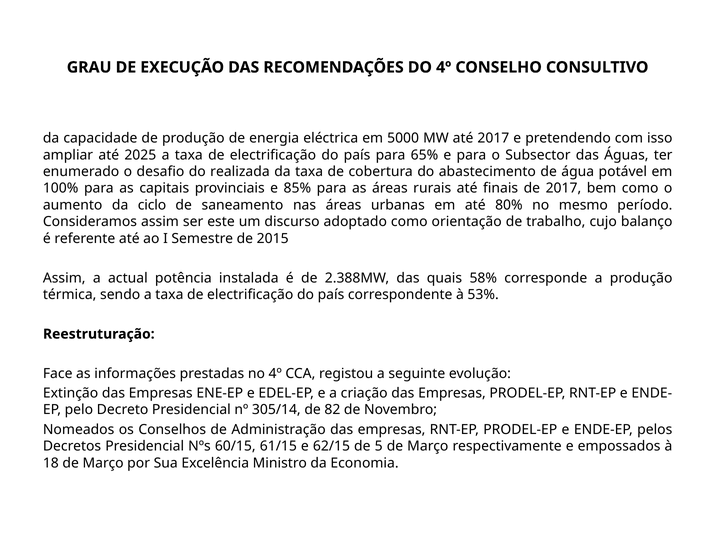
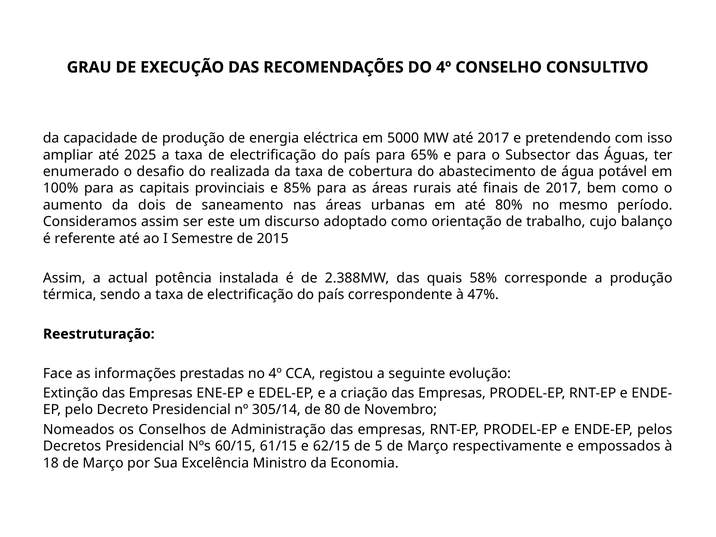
ciclo: ciclo -> dois (152, 205)
53%: 53% -> 47% (483, 295)
82: 82 -> 80 (332, 410)
